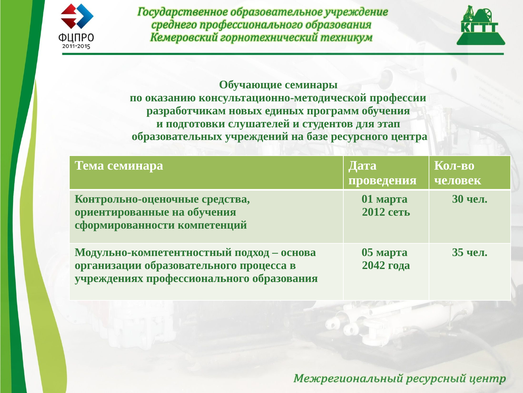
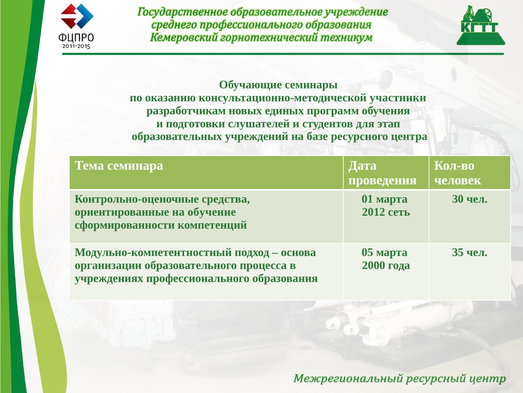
профессии: профессии -> участники (398, 97)
на обучения: обучения -> обучение (212, 212)
2042: 2042 -> 2000 (374, 265)
